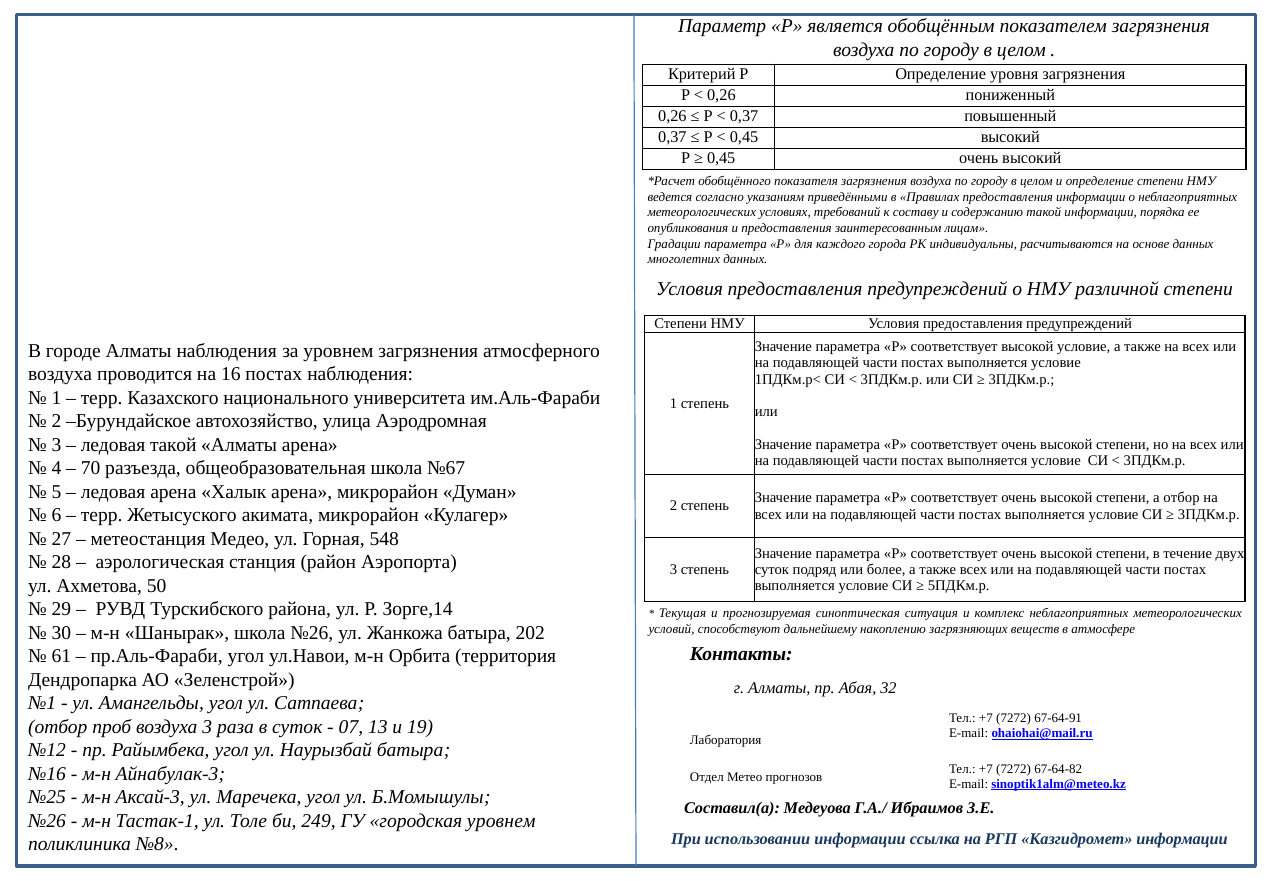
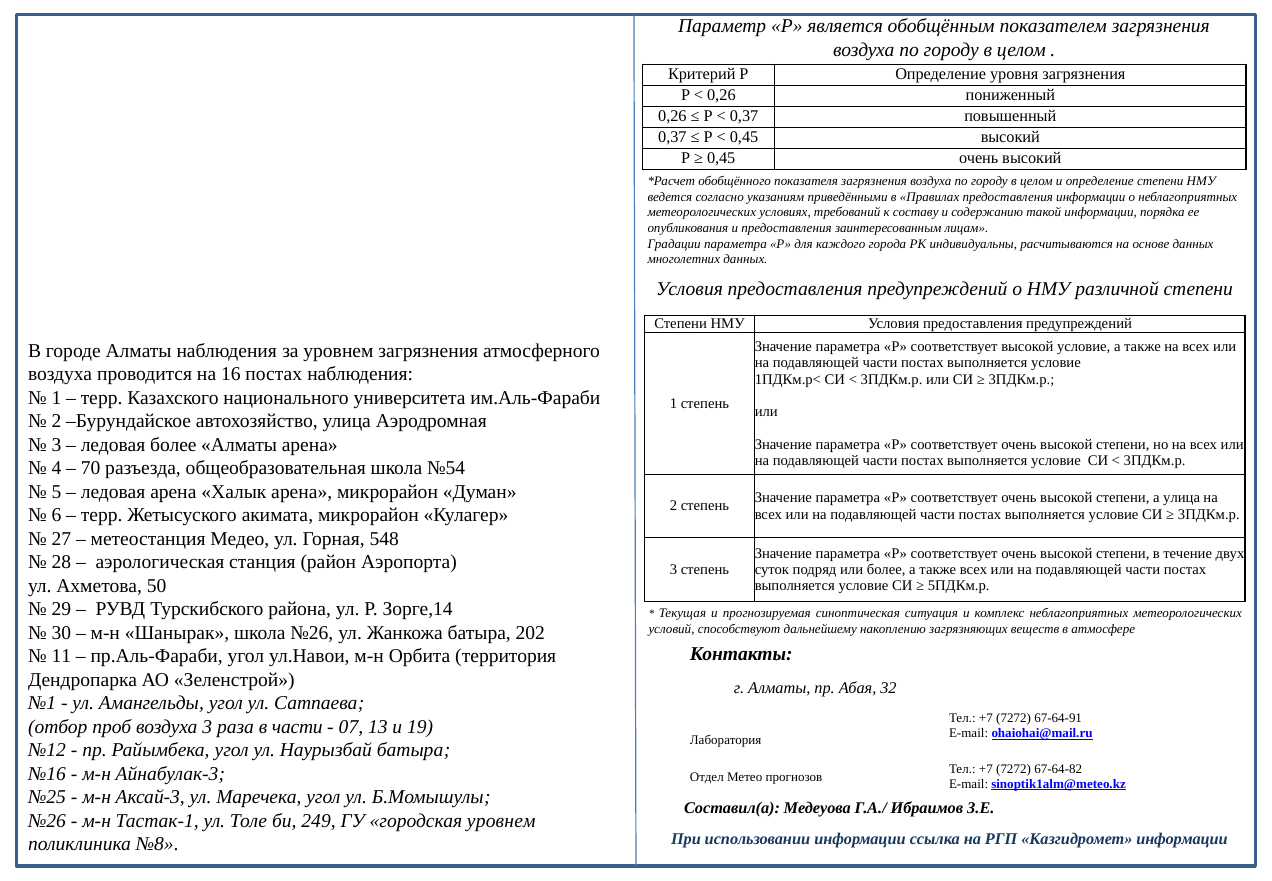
ледовая такой: такой -> более (173, 445)
№67: №67 -> №54 (446, 468)
а отбор: отбор -> улица (1182, 498)
61: 61 -> 11 (61, 656)
в суток: суток -> части (297, 727)
